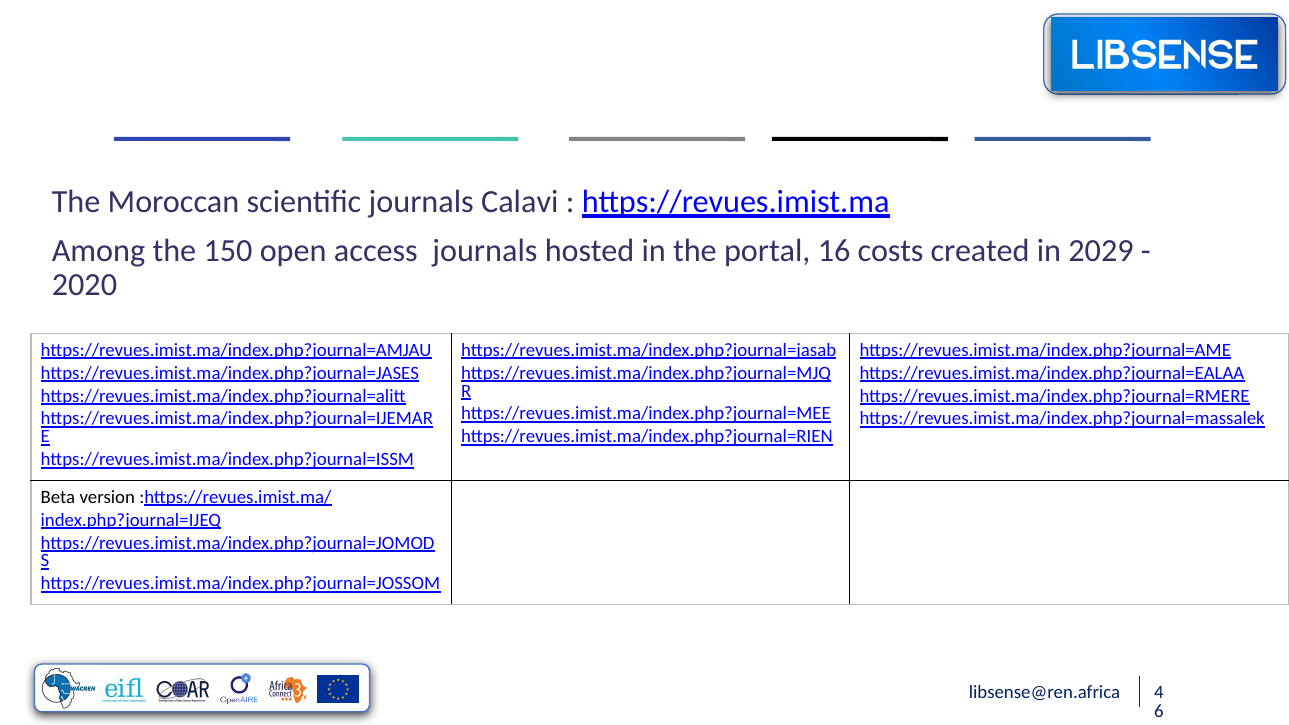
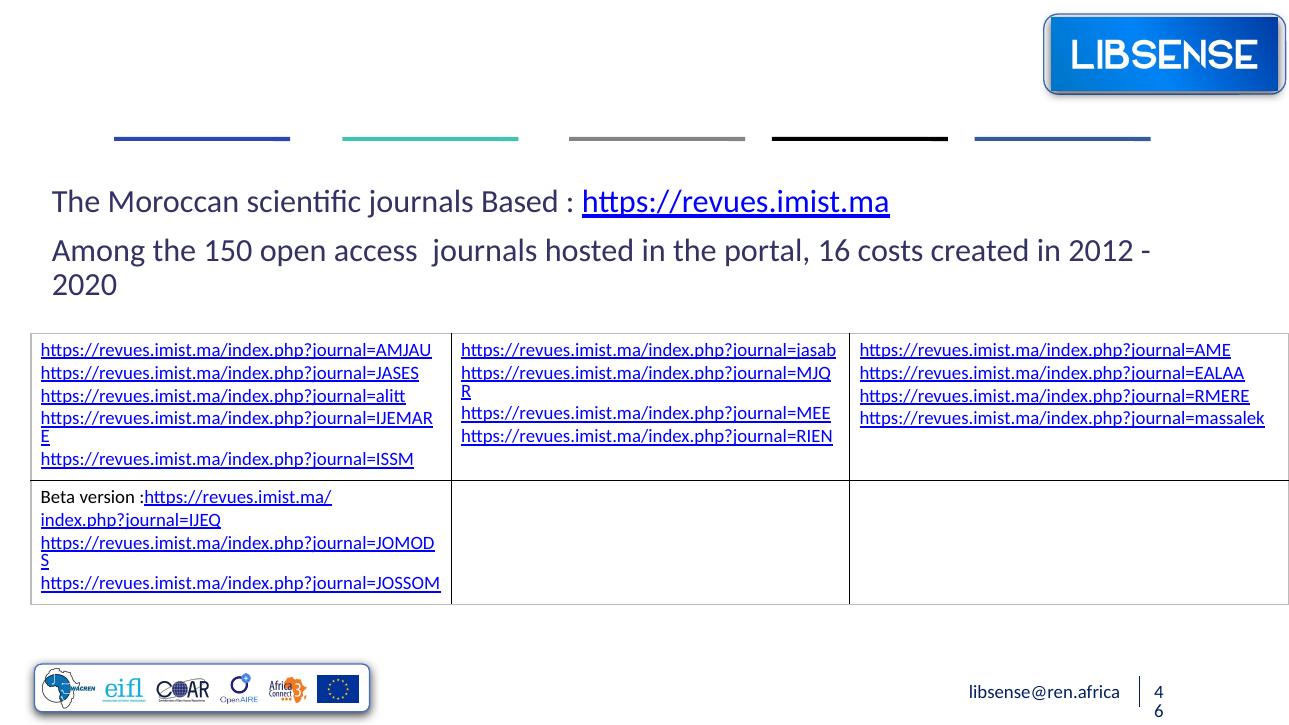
Calavi: Calavi -> Based (520, 202)
2029: 2029 -> 2012 (1101, 251)
